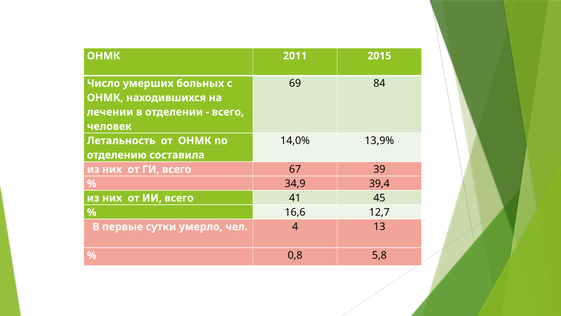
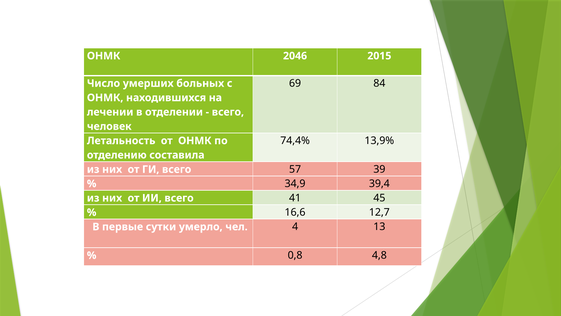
2011: 2011 -> 2046 (295, 56)
14,0%: 14,0% -> 74,4% (295, 141)
67: 67 -> 57 (295, 169)
5,8: 5,8 -> 4,8 (379, 255)
